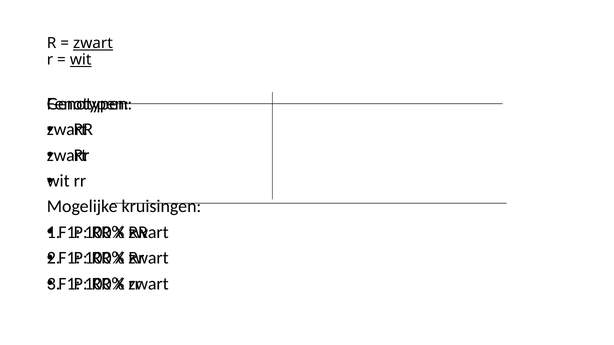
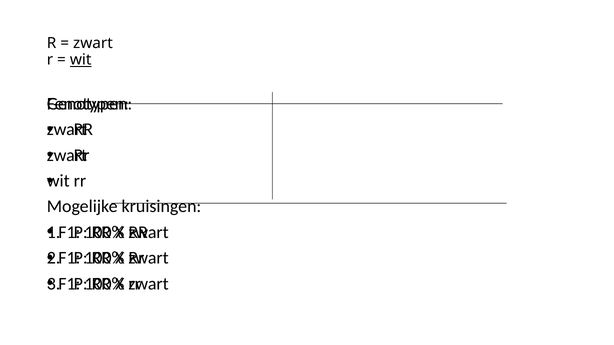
zwart underline: present -> none (93, 43)
